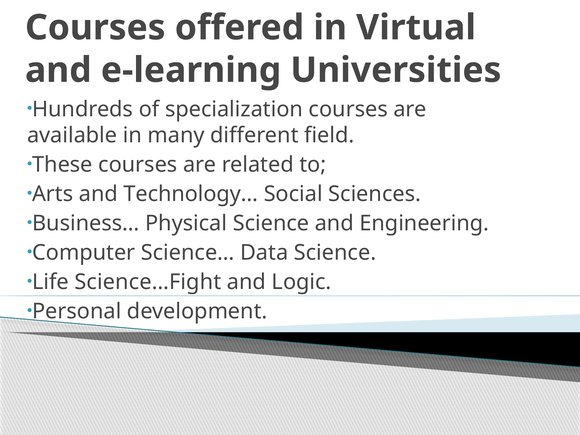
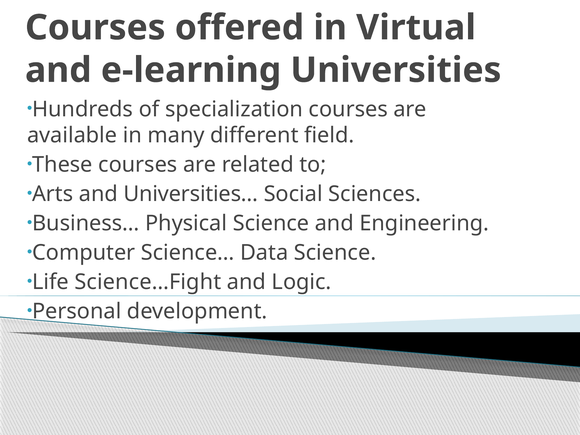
Technology…: Technology… -> Universities… (191, 194)
